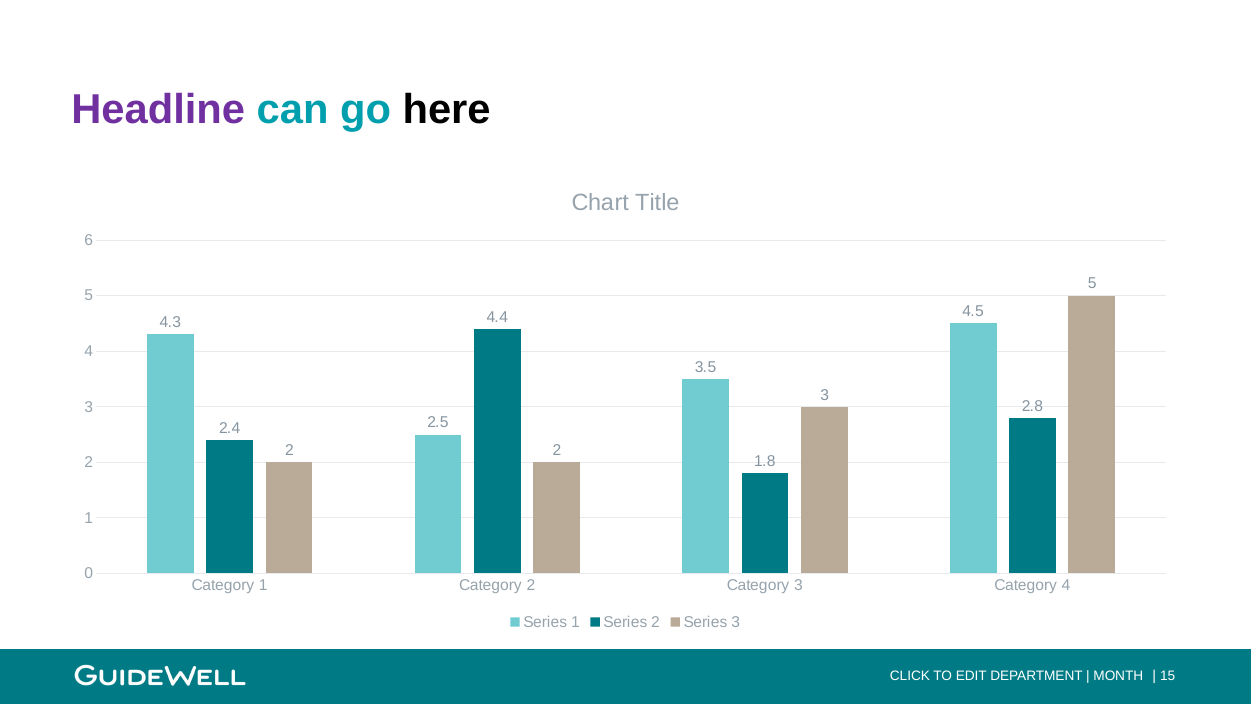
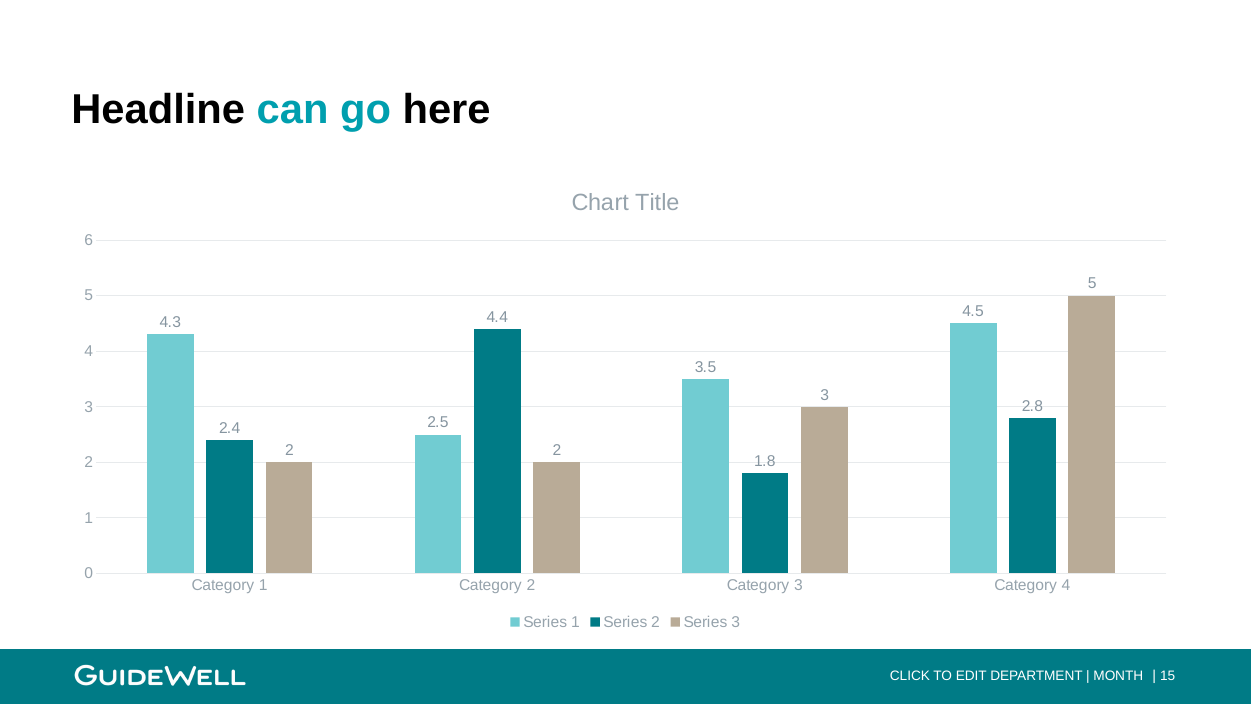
Headline colour: purple -> black (158, 110)
